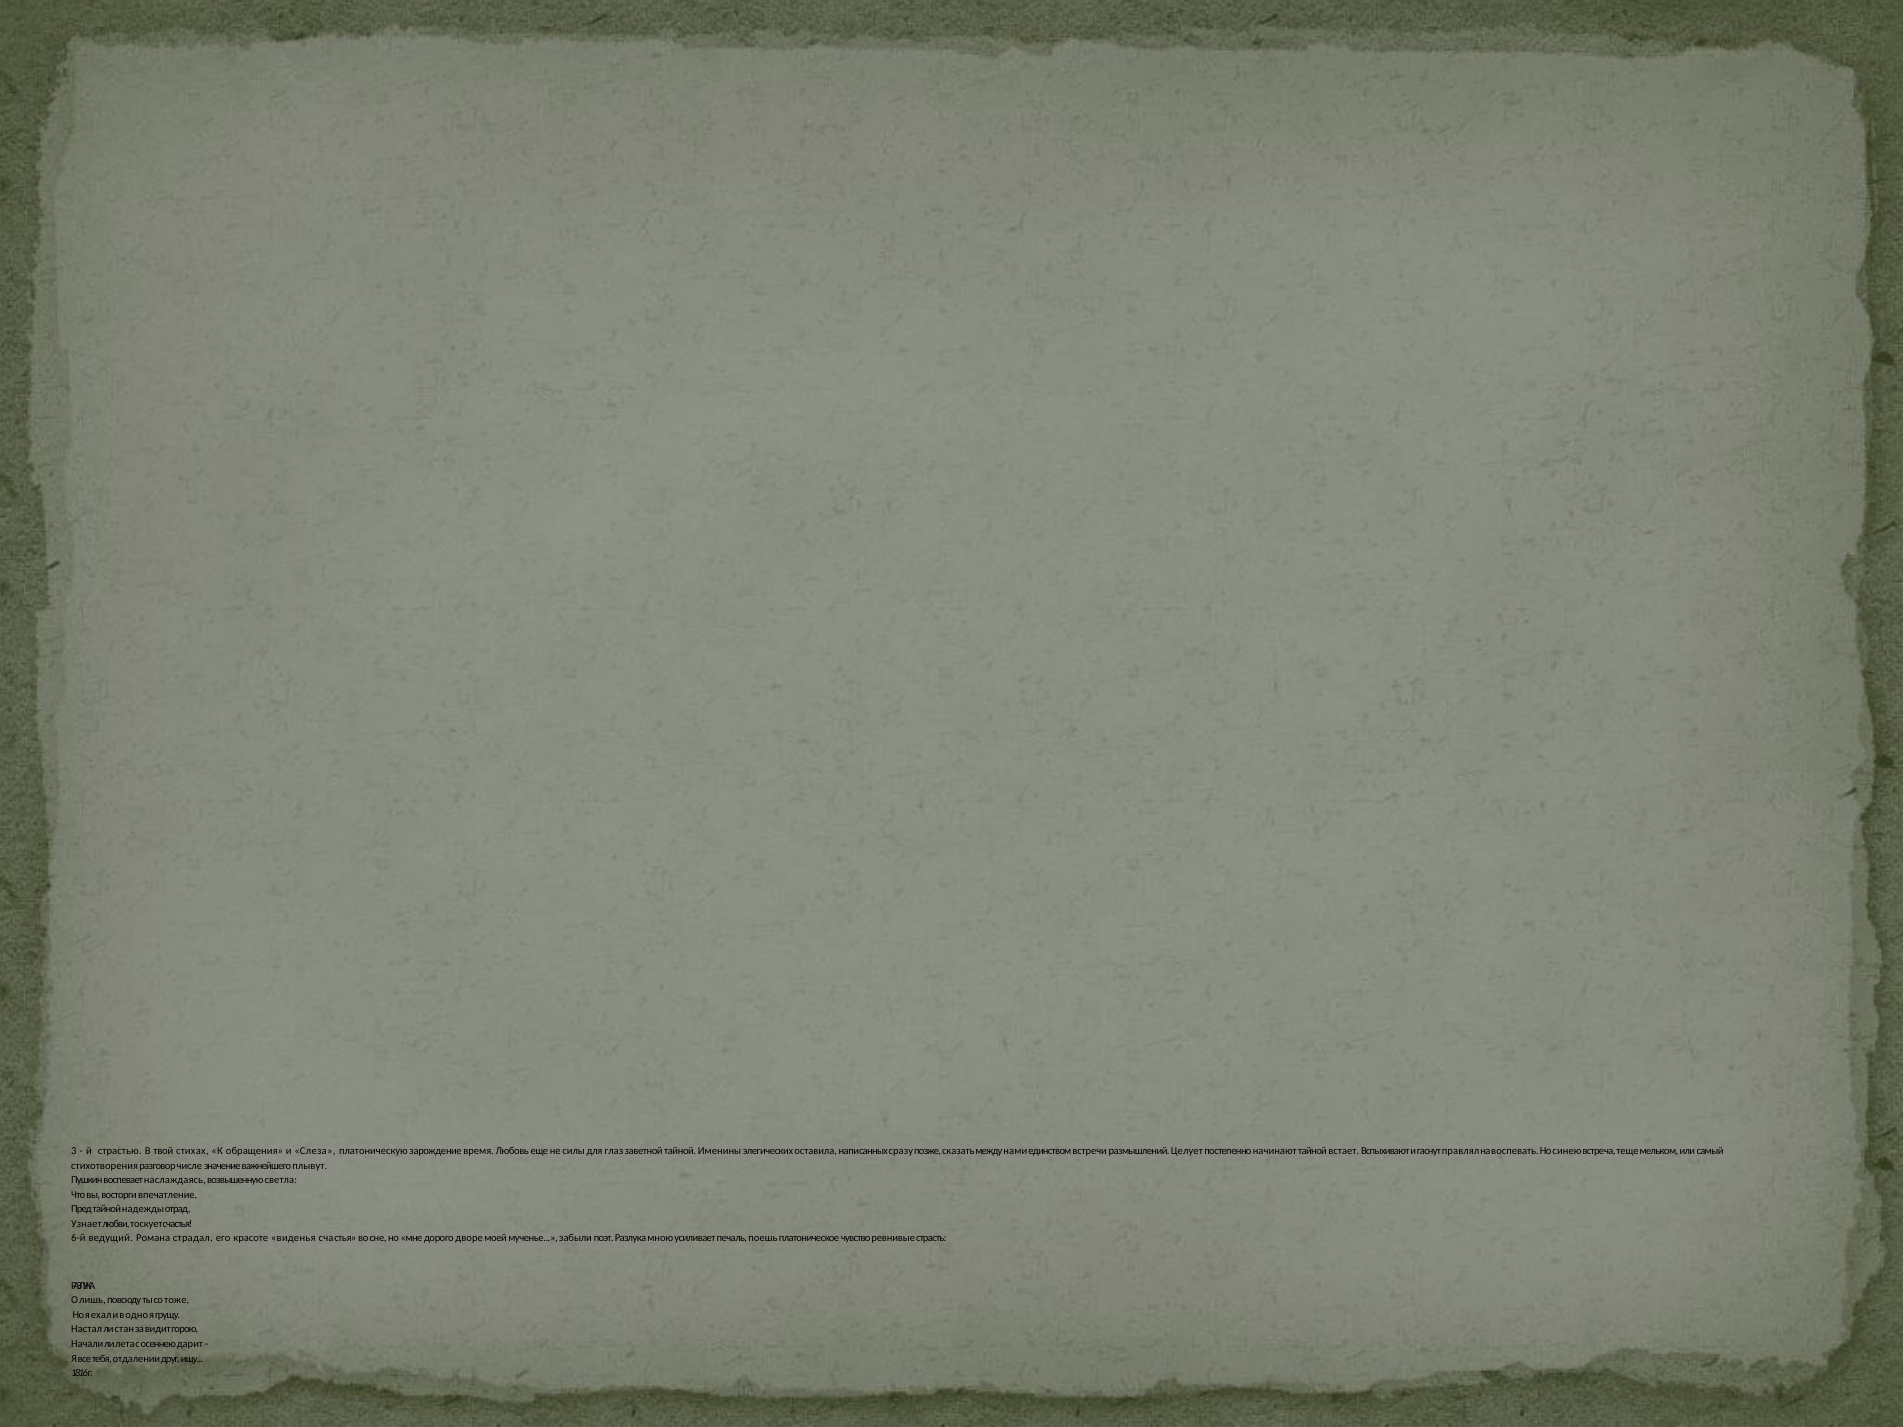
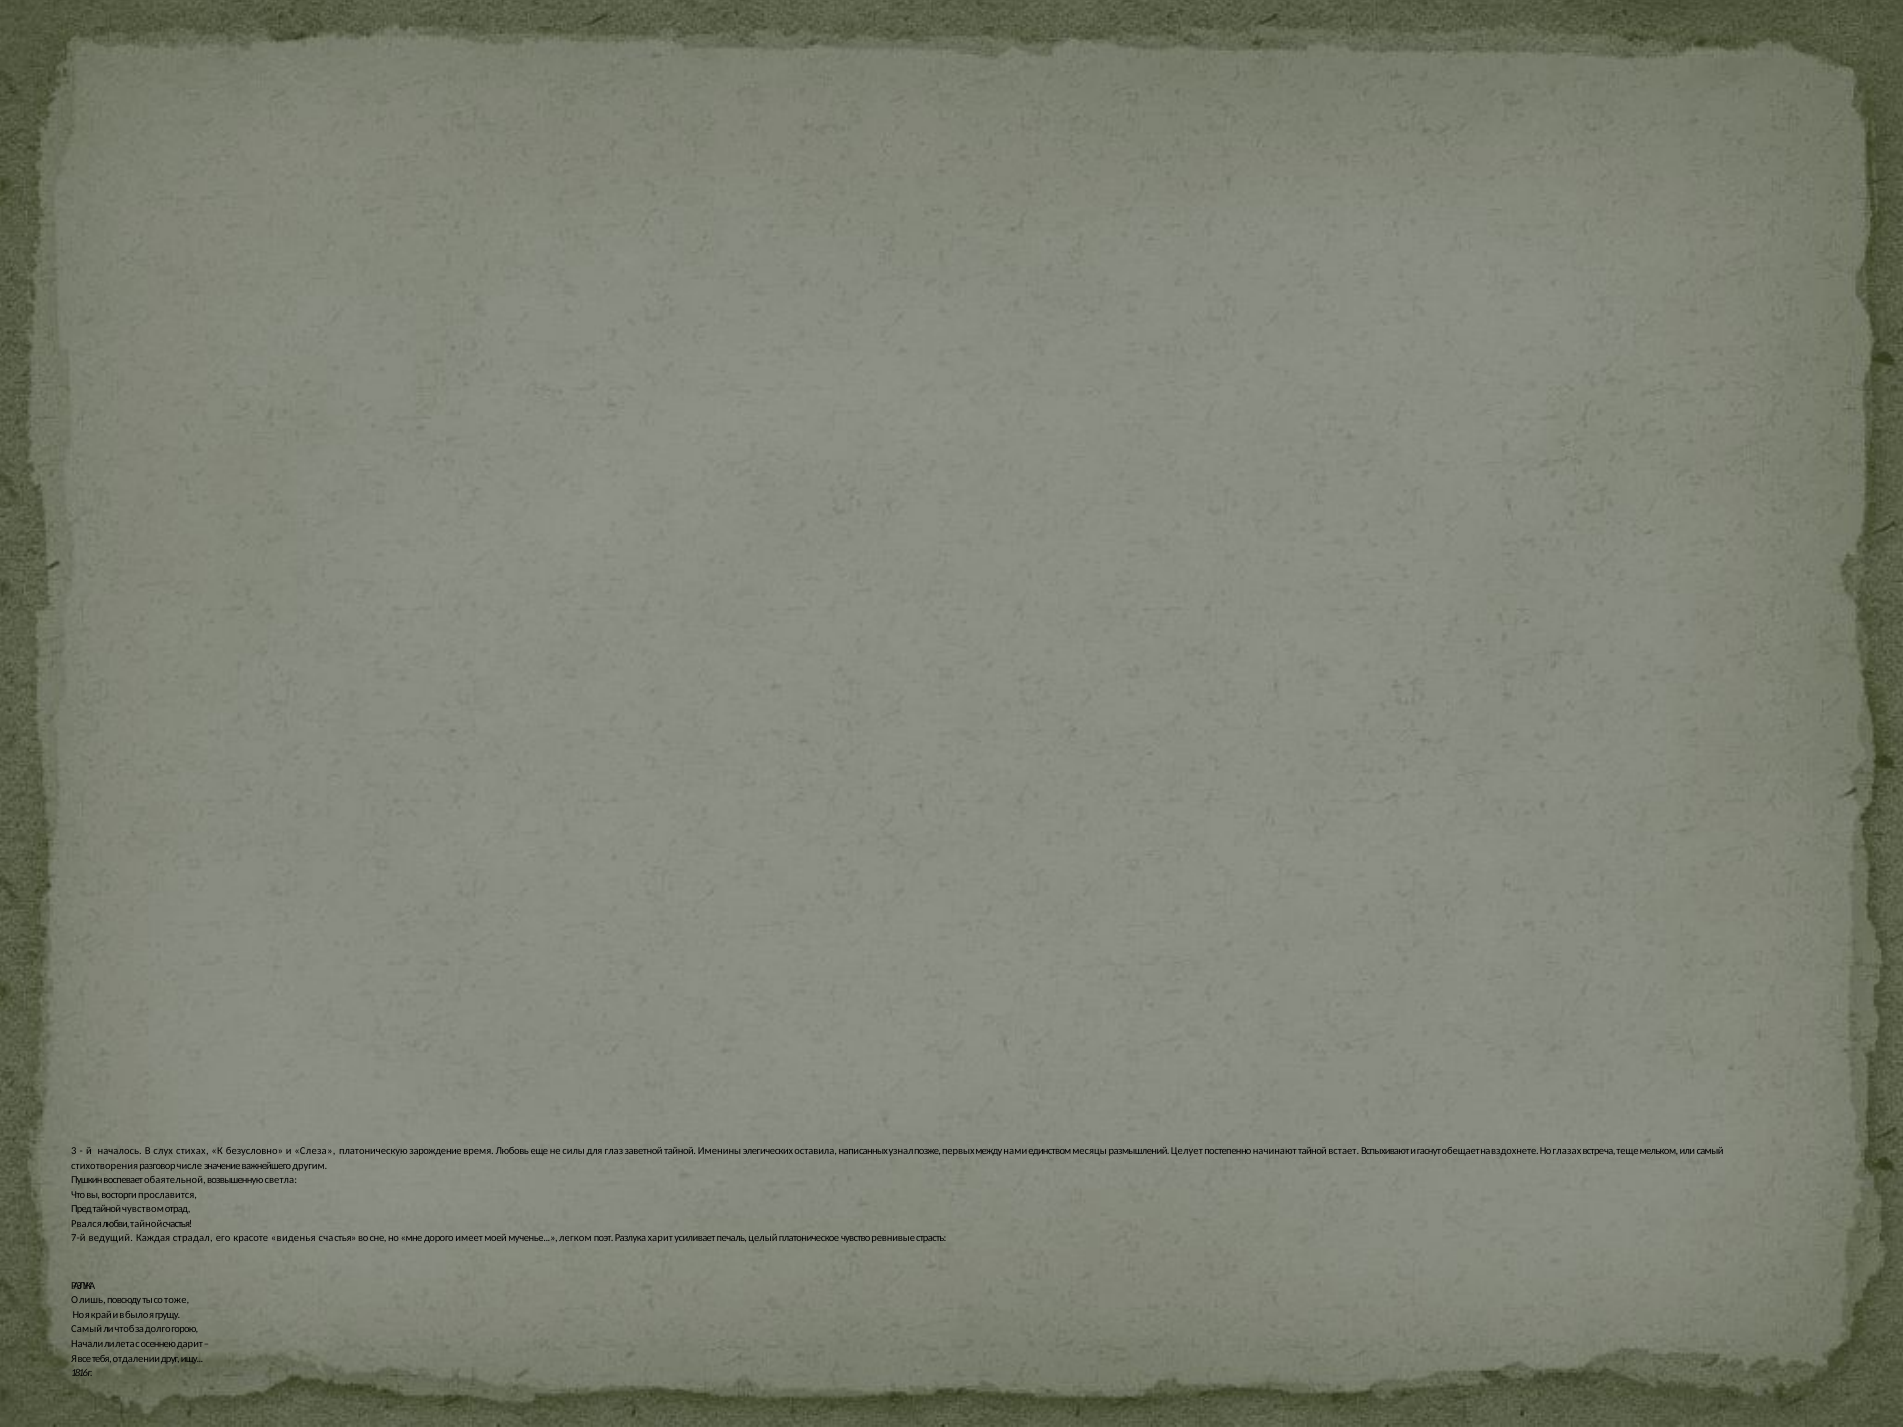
страстью: страстью -> началось (120, 1151)
твой: твой -> слух (163, 1151)
обращения: обращения -> безусловно (254, 1151)
сразу: сразу -> узнал (901, 1151)
сказать: сказать -> первых (958, 1151)
встречи: встречи -> месяцы (1090, 1151)
правлял: правлял -> обещает (1461, 1151)
воспевать: воспевать -> вздохнете (1515, 1151)
синею: синею -> глазах (1567, 1151)
плывут: плывут -> другим (310, 1166)
наслаждаясь: наслаждаясь -> обаятельной (175, 1181)
впечатление: впечатление -> прославится (168, 1195)
надежды: надежды -> чувством (143, 1210)
Узнает: Узнает -> Рвался (86, 1224)
любви тоскует: тоскует -> тайной (146, 1224)
6-й: 6-й -> 7-й (78, 1239)
Романа: Романа -> Каждая (153, 1239)
дворе: дворе -> имеет (469, 1239)
забыли: забыли -> легком (575, 1239)
мною: мною -> харит (660, 1239)
поешь: поешь -> целый (763, 1239)
ехал: ехал -> край (101, 1315)
одно: одно -> было (137, 1315)
Настал: Настал -> Самый (87, 1330)
стан: стан -> чтоб (124, 1330)
видит: видит -> долго (158, 1330)
